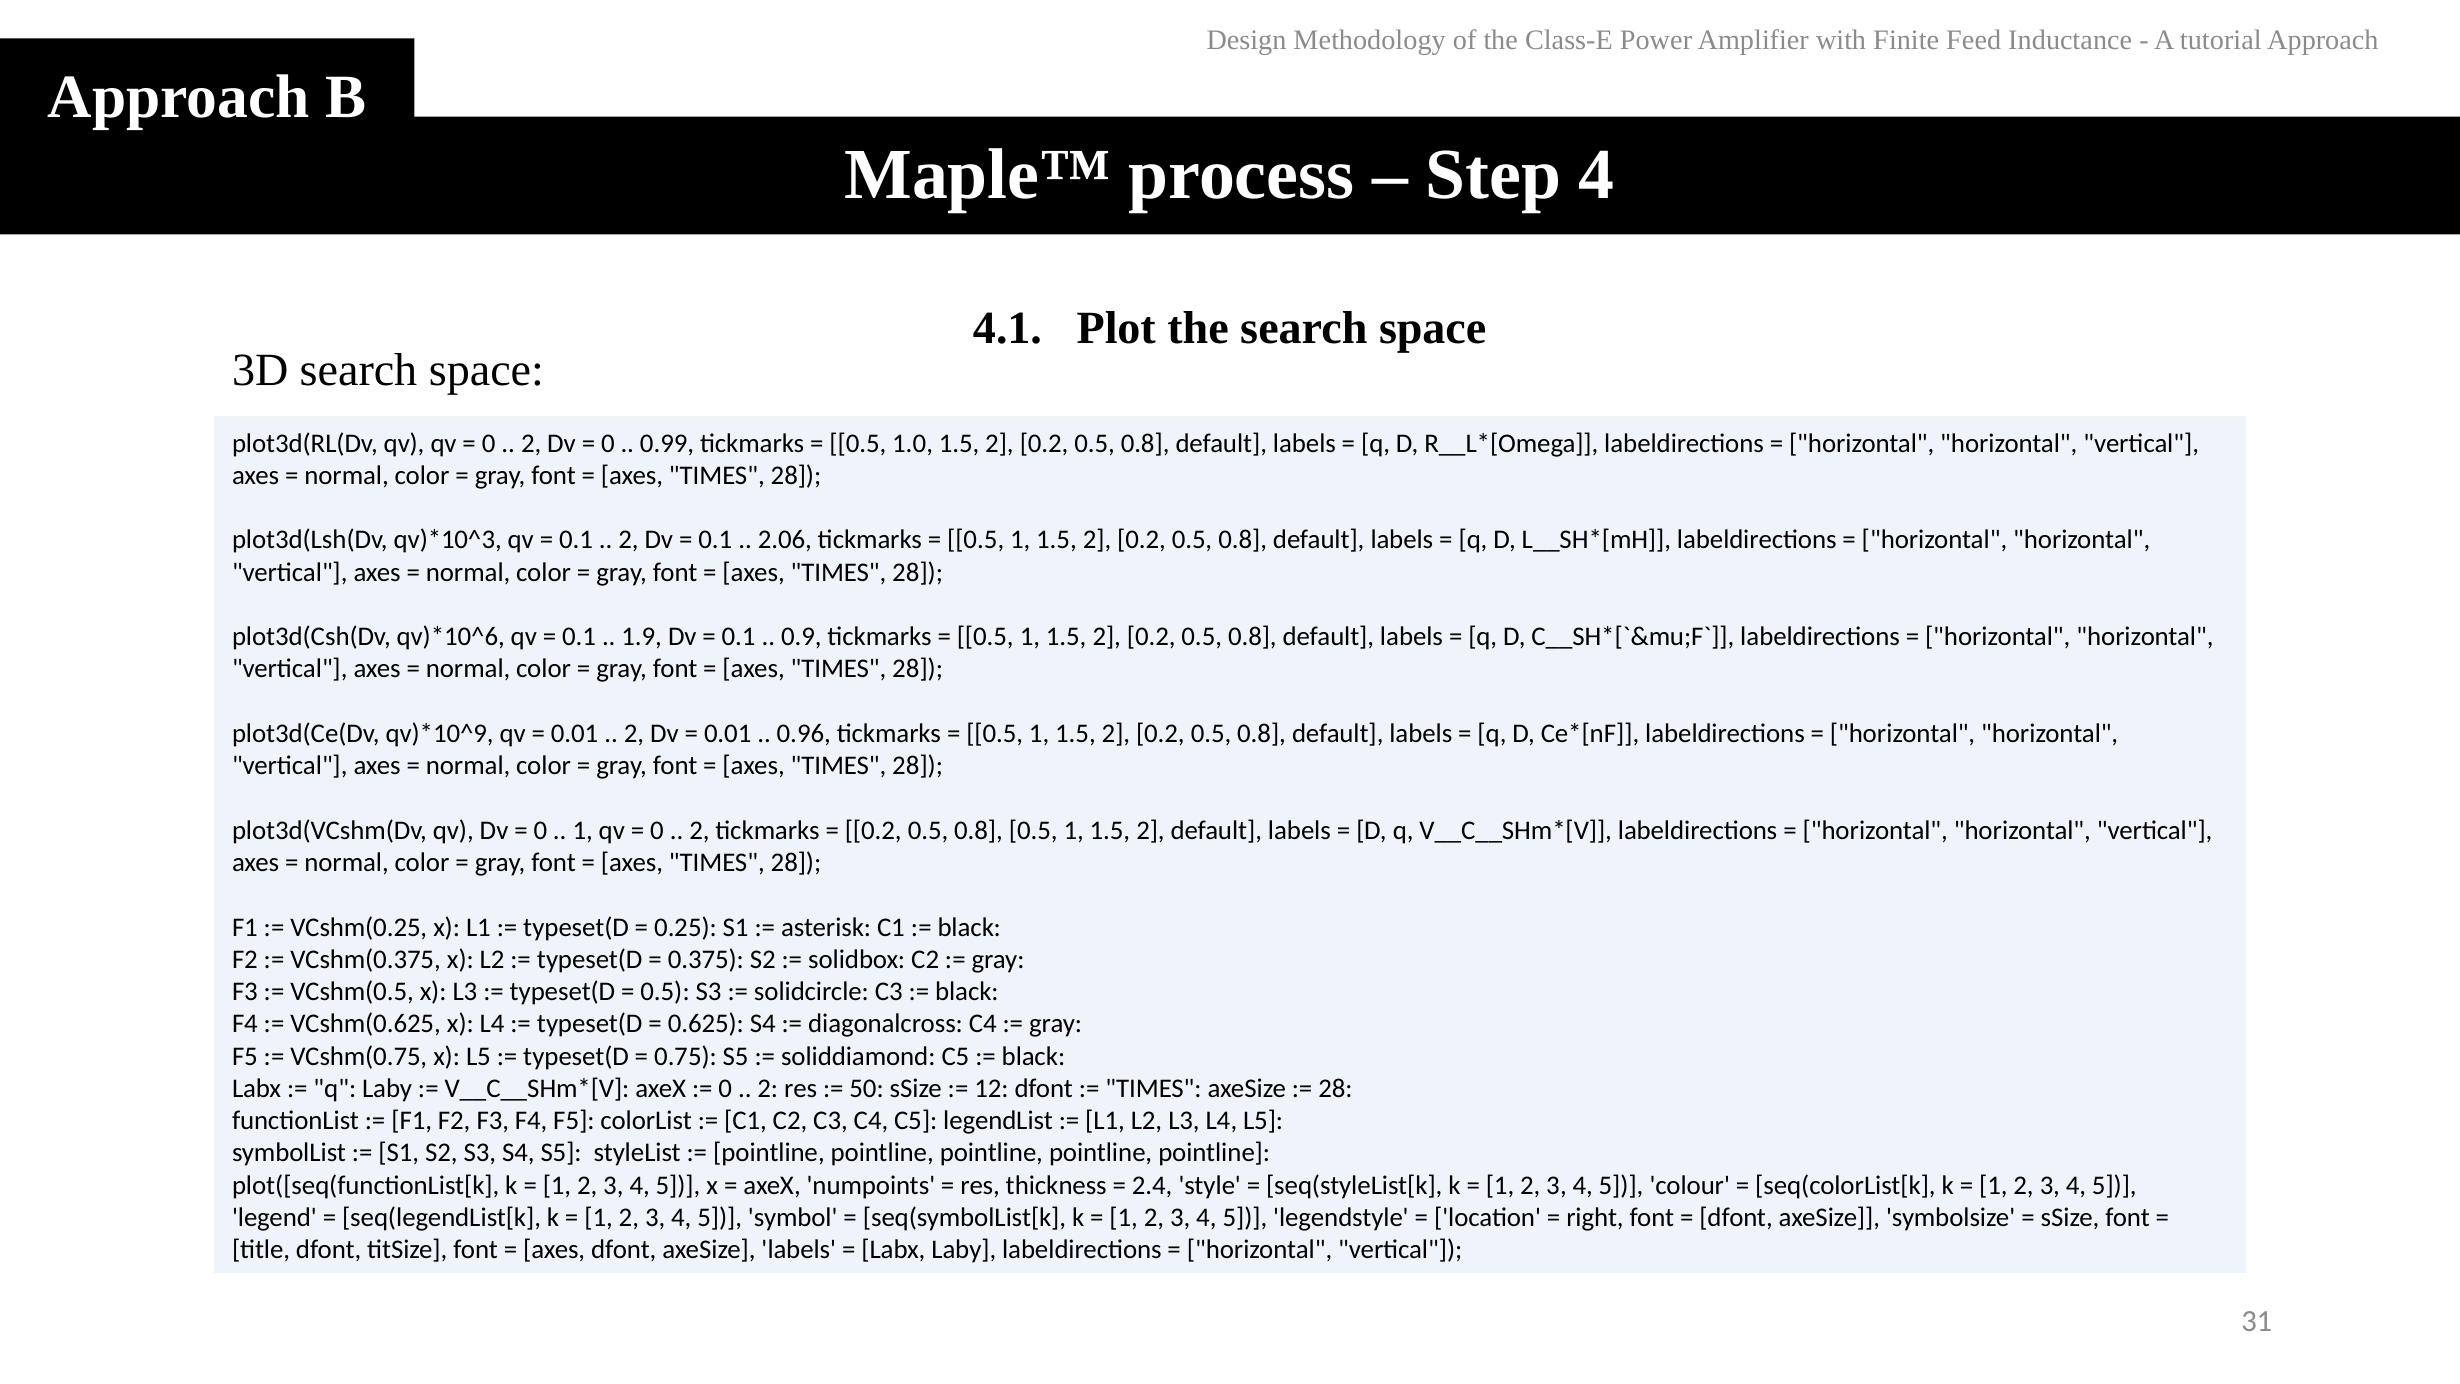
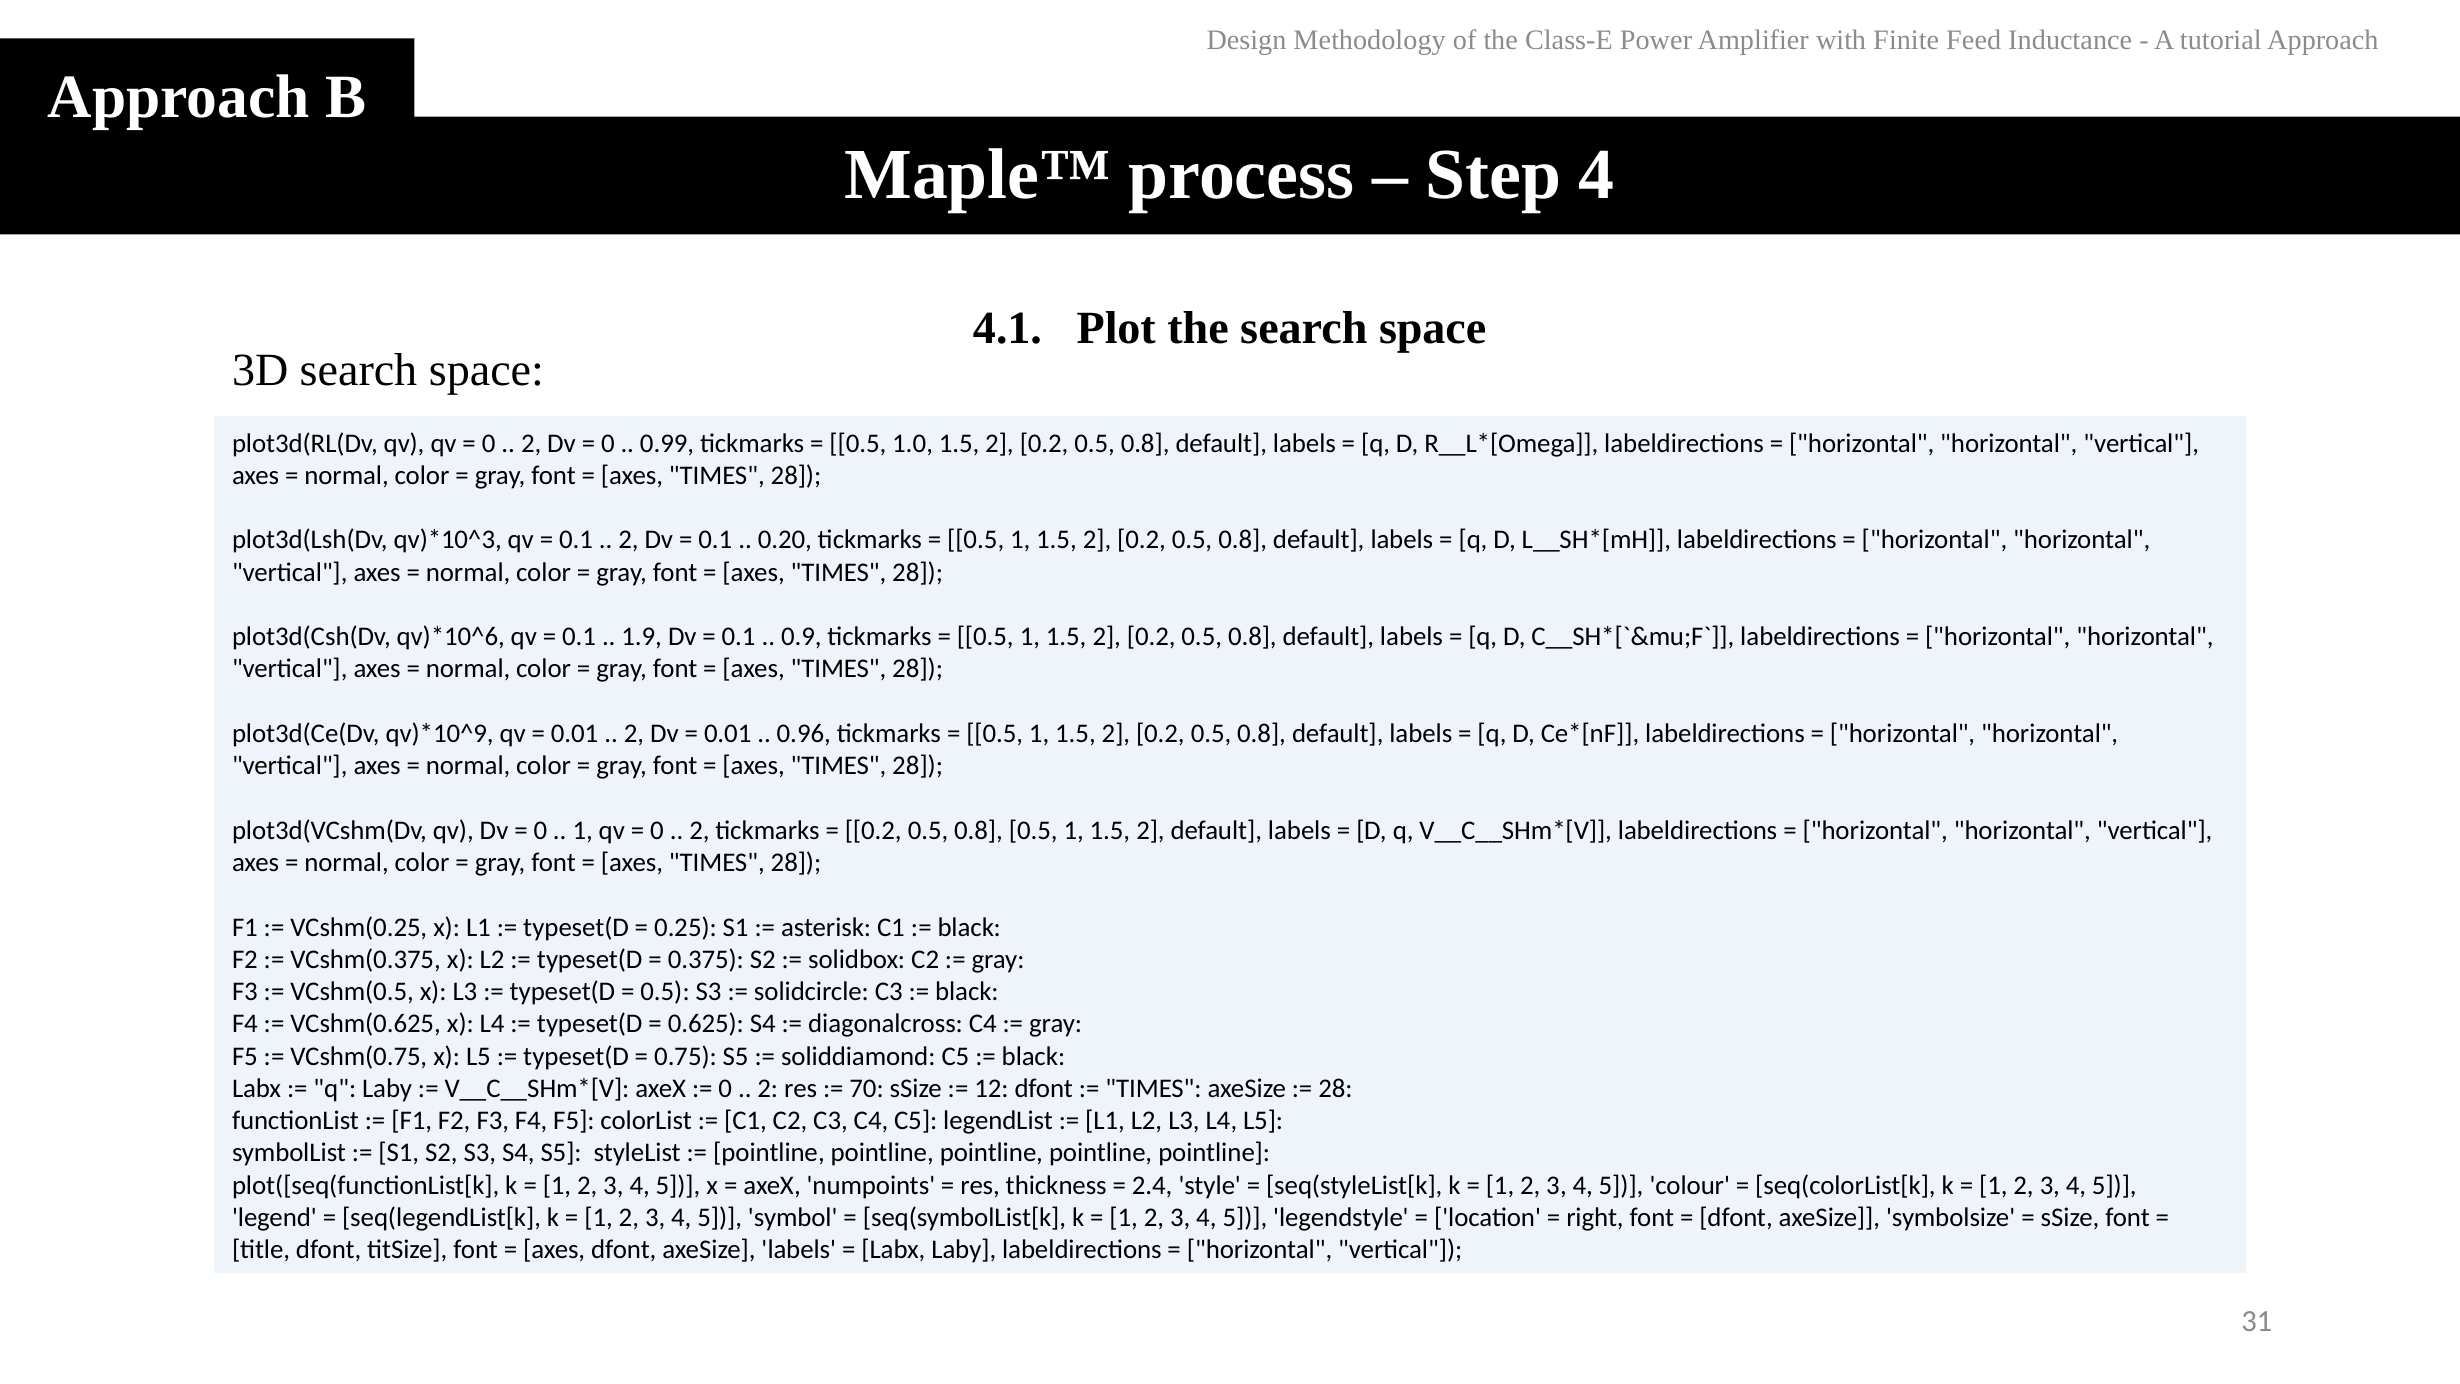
2.06: 2.06 -> 0.20 (785, 540)
50: 50 -> 70 (867, 1088)
